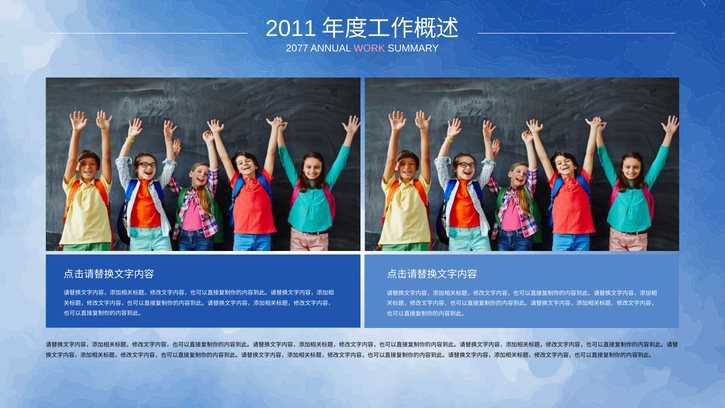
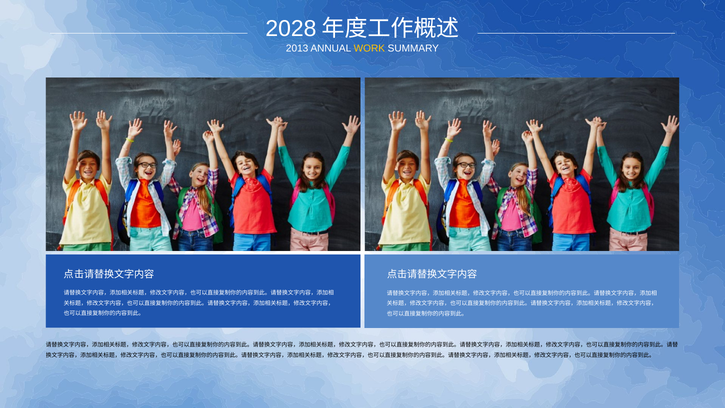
2011: 2011 -> 2028 (291, 29)
2077: 2077 -> 2013 (297, 49)
WORK colour: pink -> yellow (369, 49)
